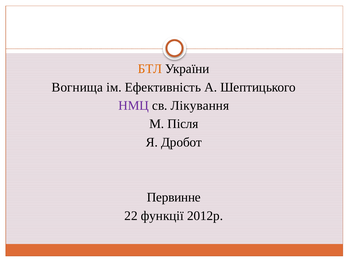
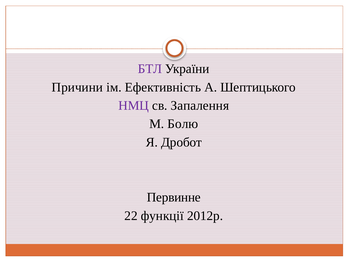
БТЛ colour: orange -> purple (150, 69)
Вогнища: Вогнища -> Причини (77, 87)
Лікування: Лікування -> Запалення (200, 105)
Після: Після -> Болю (183, 124)
